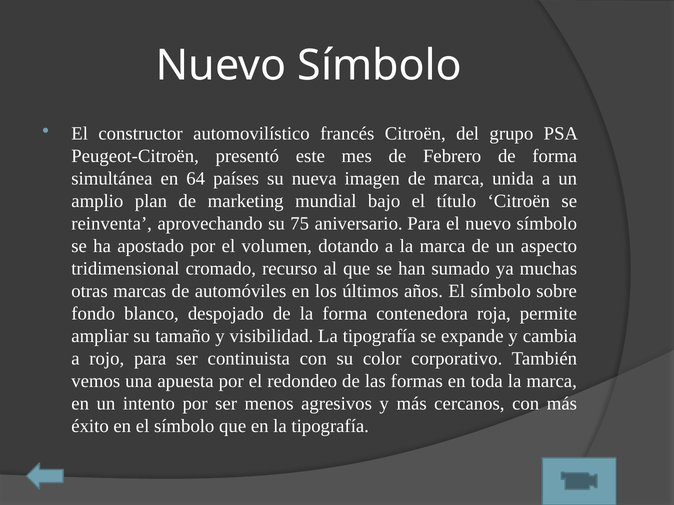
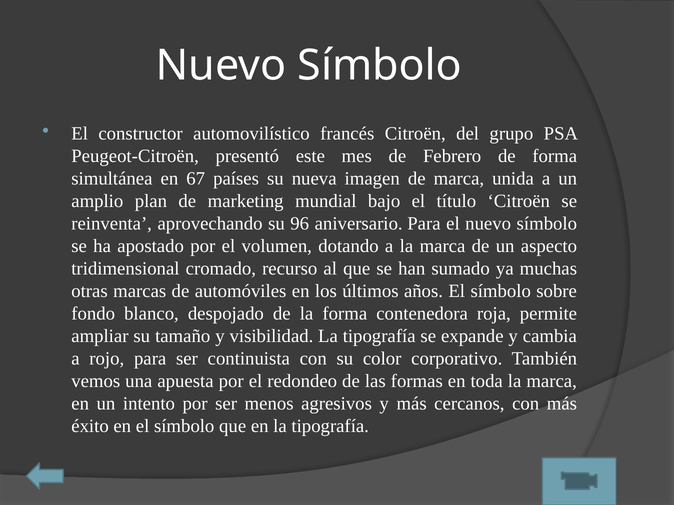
64: 64 -> 67 (196, 179)
75: 75 -> 96 (300, 224)
